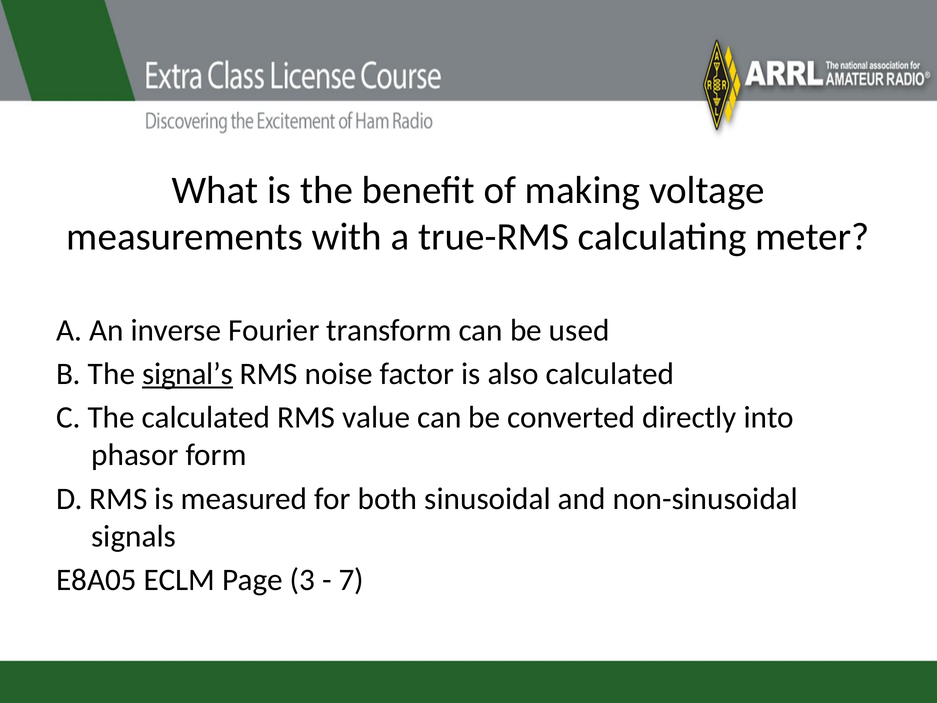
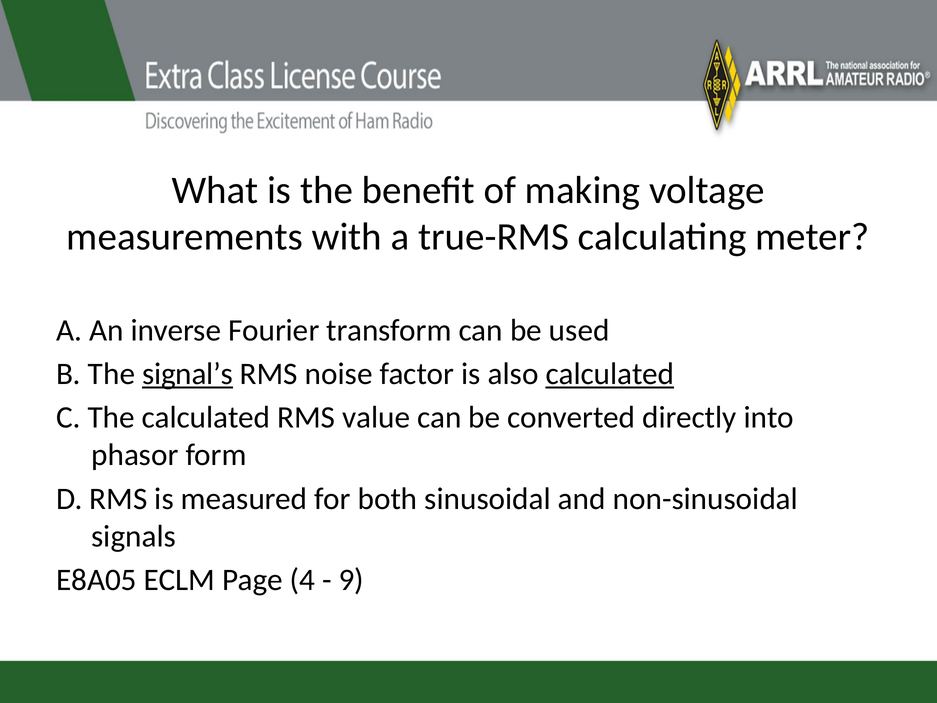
calculated underline: none -> present (610, 374)
3: 3 -> 4 (302, 580)
7: 7 -> 9 (351, 580)
